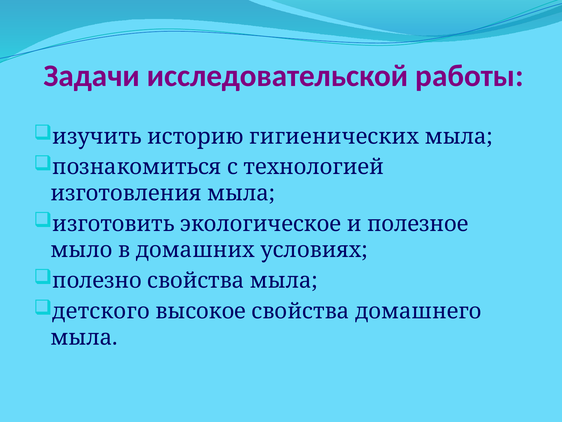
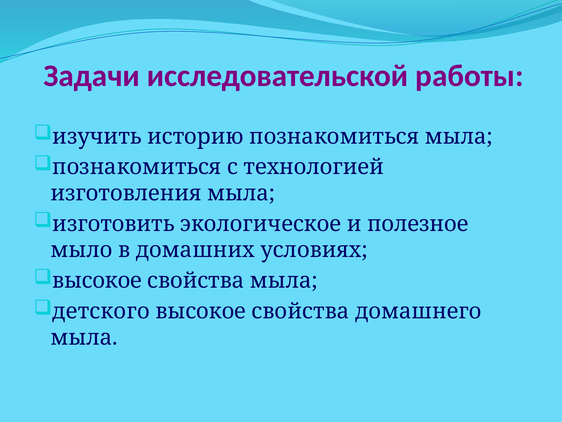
историю гигиенических: гигиенических -> познакомиться (334, 136)
полезно: полезно -> высокое (97, 280)
